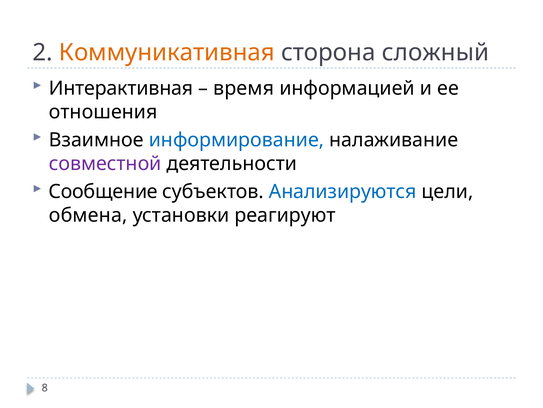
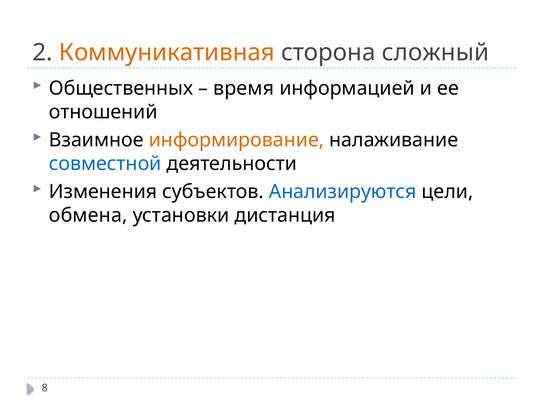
Интерактивная: Интерактивная -> Общественных (121, 88)
отношения: отношения -> отношений (103, 112)
информирование colour: blue -> orange (236, 140)
совместной colour: purple -> blue (105, 163)
Сообщение: Сообщение -> Изменения (103, 191)
реагируют: реагируют -> дистанция (285, 215)
